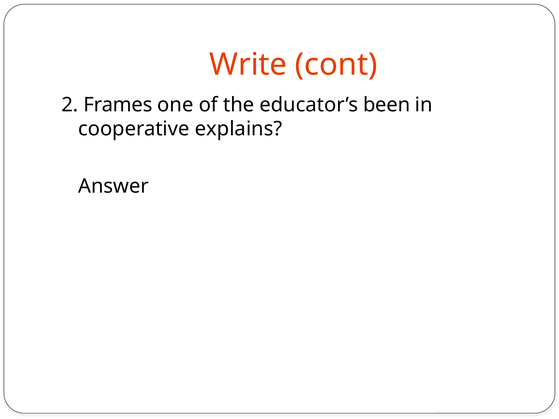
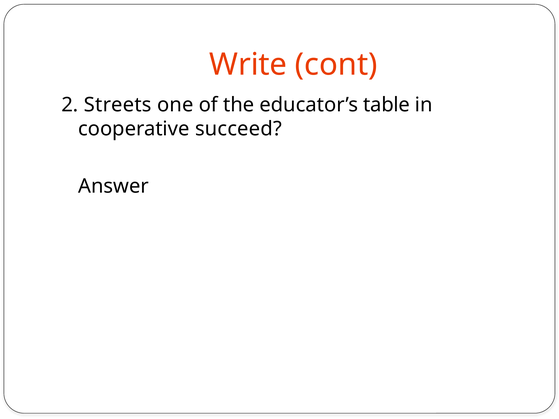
Frames: Frames -> Streets (118, 105)
been: been -> table (387, 105)
explains: explains -> succeed (238, 129)
